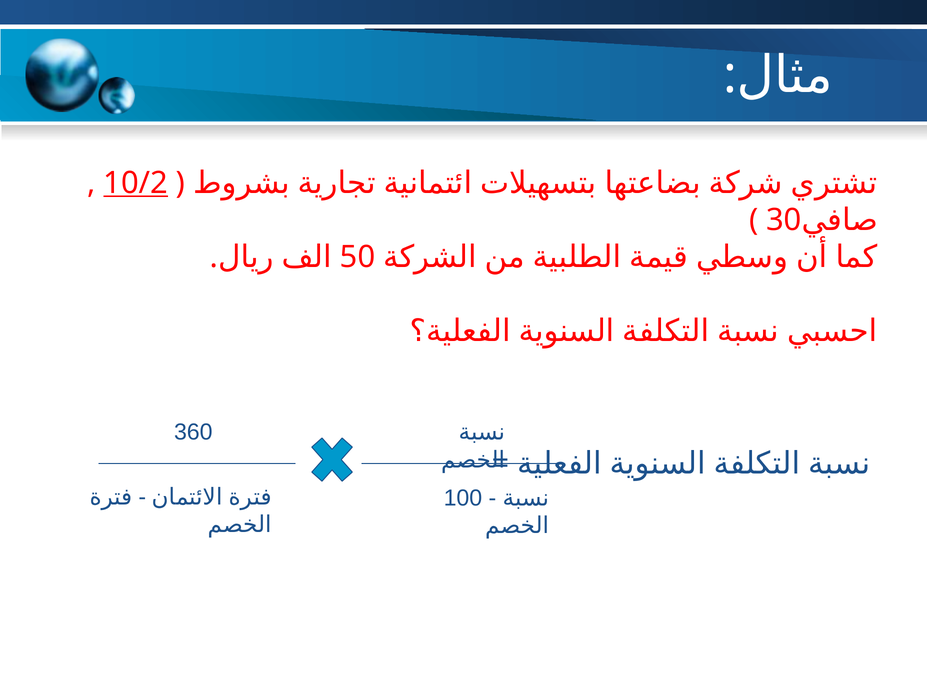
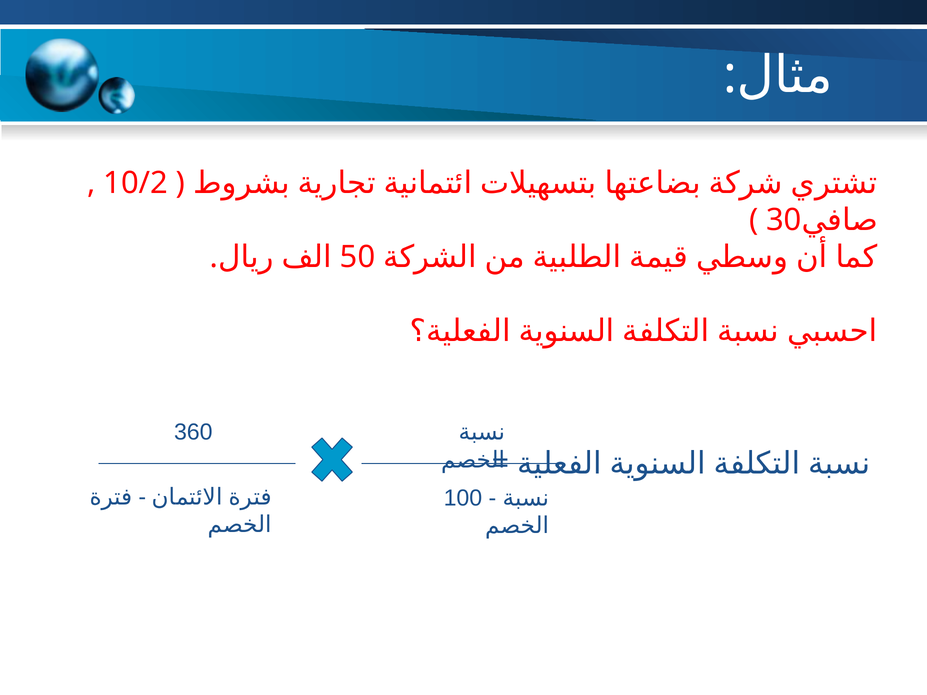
10/2 underline: present -> none (136, 183)
